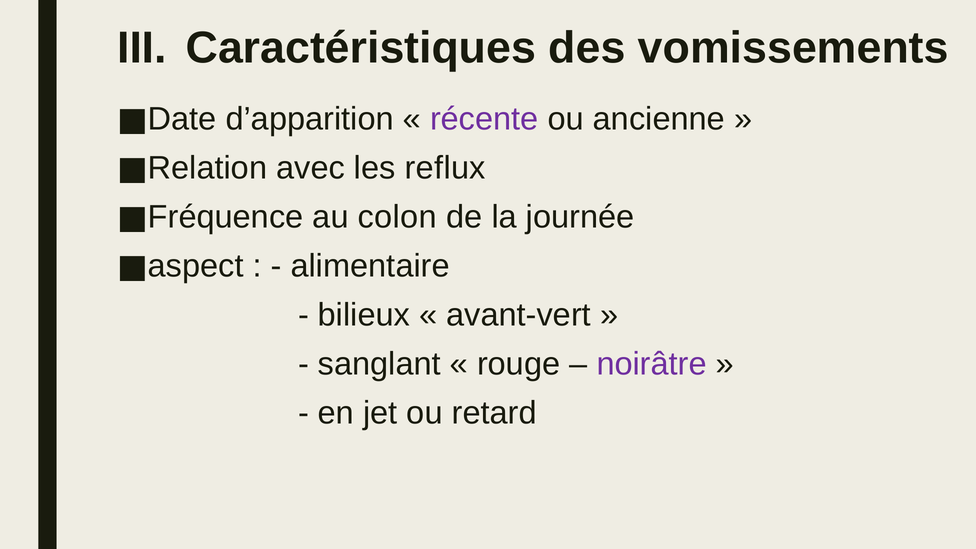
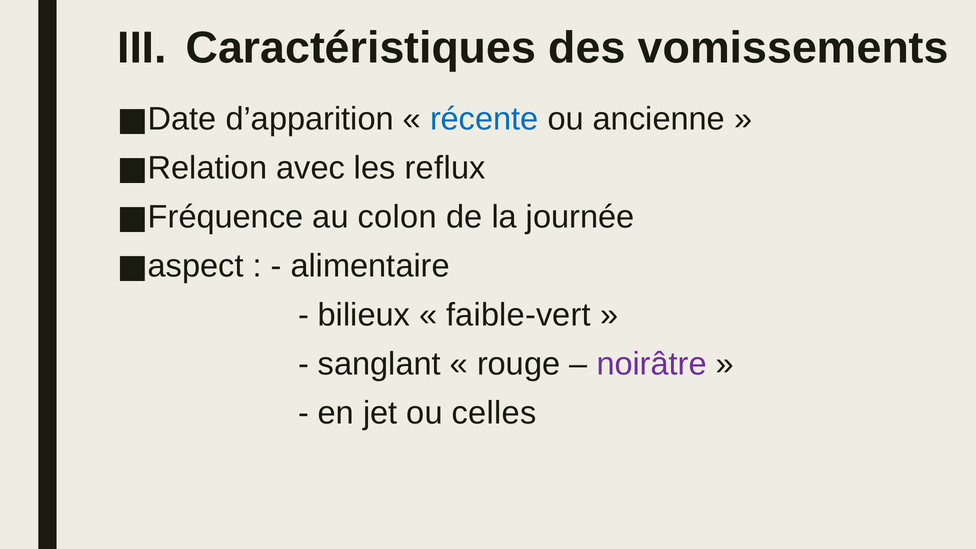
récente colour: purple -> blue (484, 119)
avant-vert: avant-vert -> faible-vert (518, 315)
retard: retard -> celles (494, 413)
